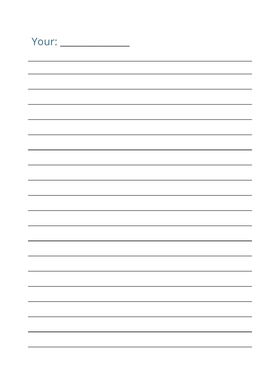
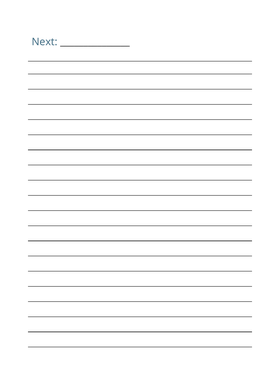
Your: Your -> Next (45, 42)
